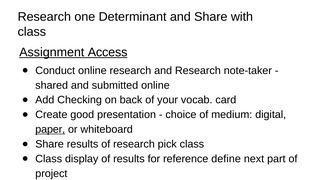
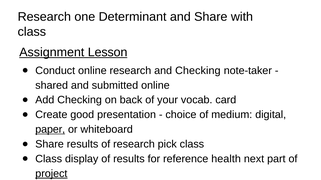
Access: Access -> Lesson (108, 52)
and Research: Research -> Checking (198, 71)
define: define -> health (226, 159)
project underline: none -> present (51, 174)
